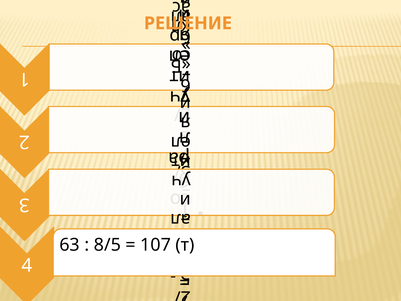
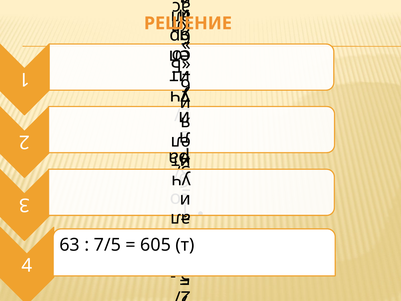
8/5: 8/5 -> 7/5 (107, 245)
107: 107 -> 605 (156, 245)
